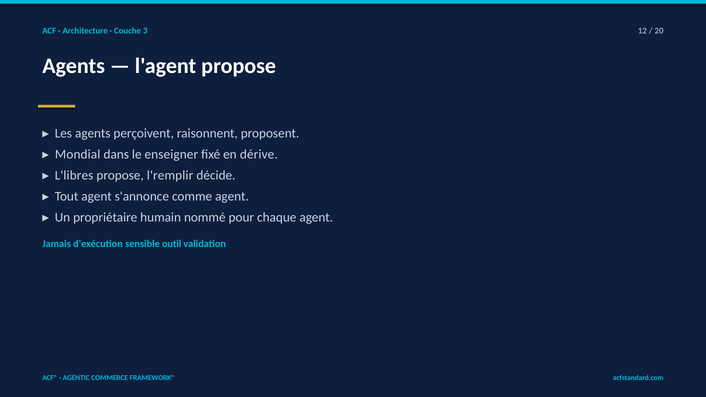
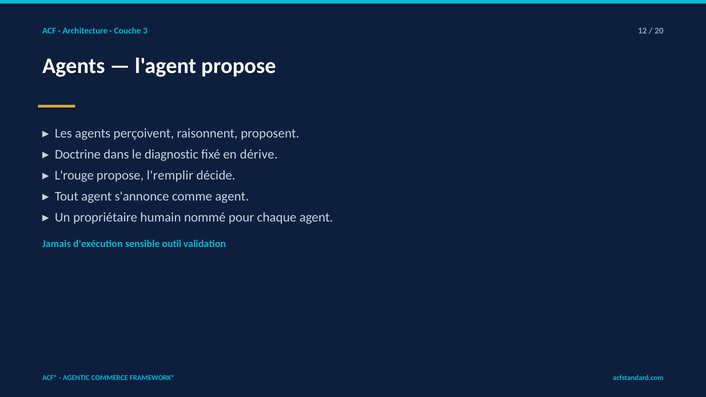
Mondial: Mondial -> Doctrine (78, 154)
enseigner: enseigner -> diagnostic (171, 154)
L'libres: L'libres -> L'rouge (74, 175)
